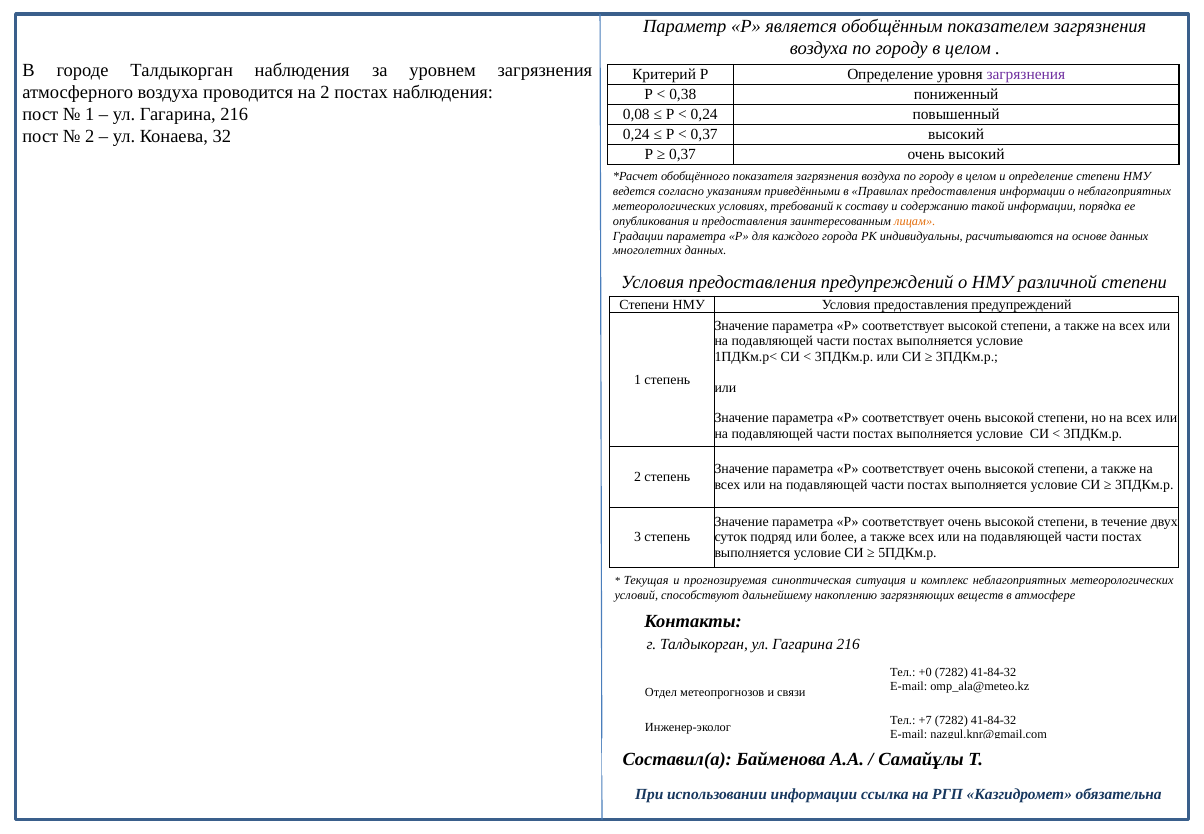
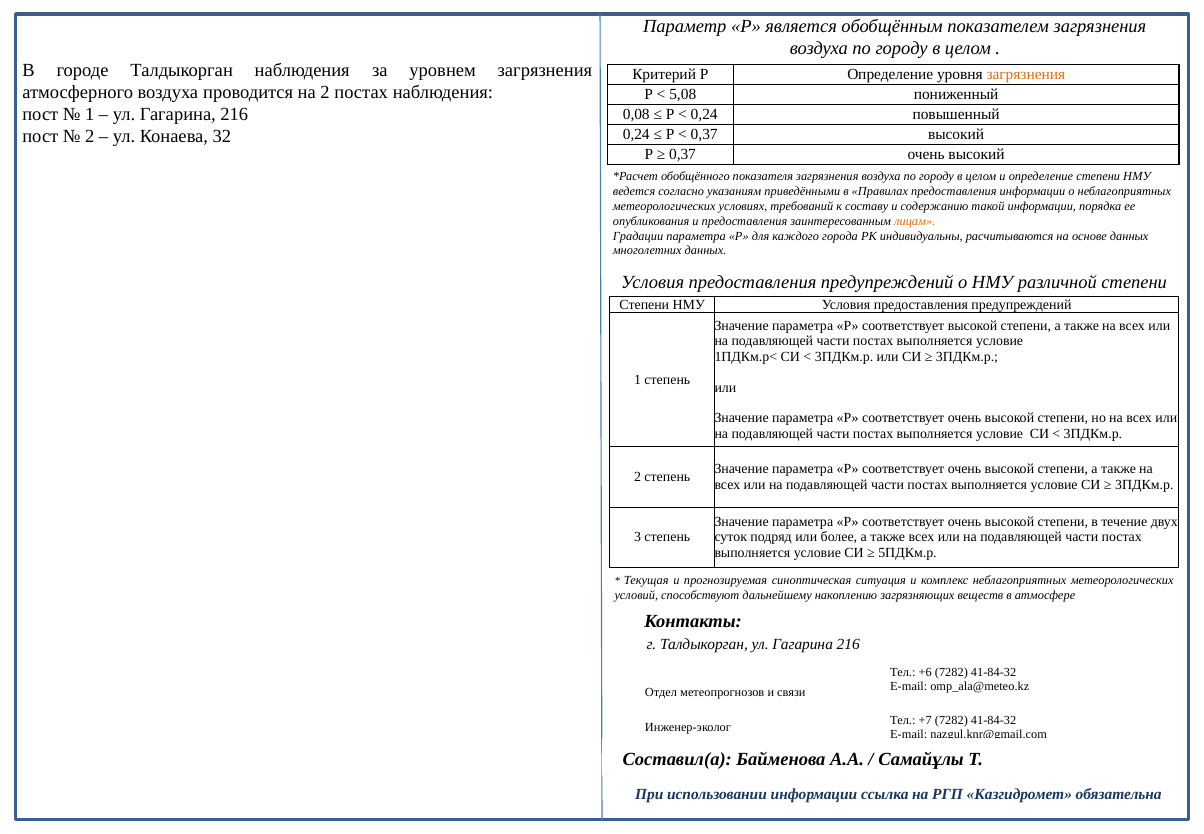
загрязнения colour: purple -> orange (1026, 75)
0,38: 0,38 -> 5,08 (683, 94)
+0: +0 -> +6 (925, 672)
